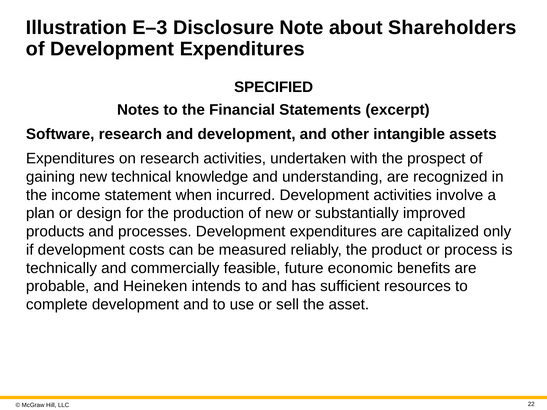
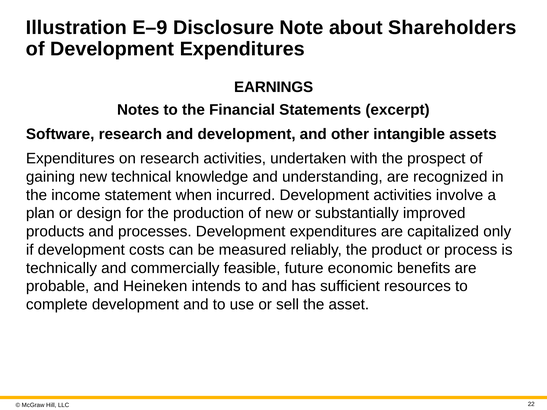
E–3: E–3 -> E–9 (150, 28)
SPECIFIED: SPECIFIED -> EARNINGS (274, 87)
